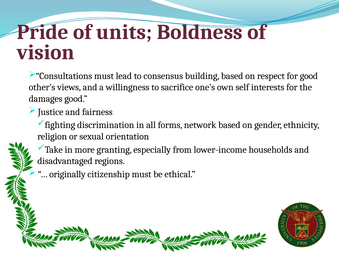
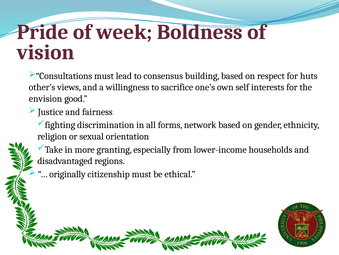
units: units -> week (124, 32)
for good: good -> huts (309, 76)
damages: damages -> envision (46, 98)
